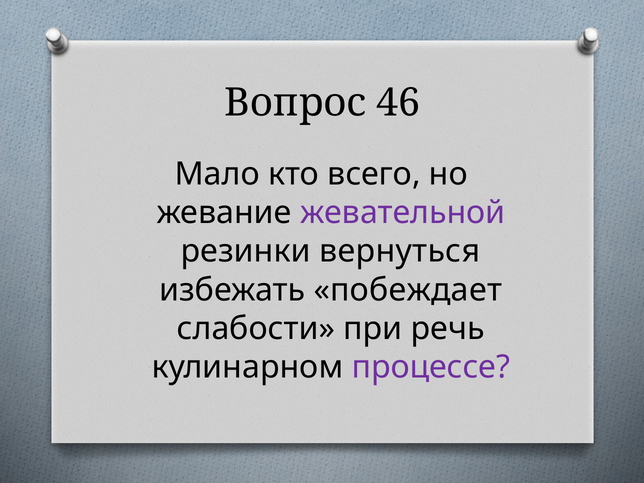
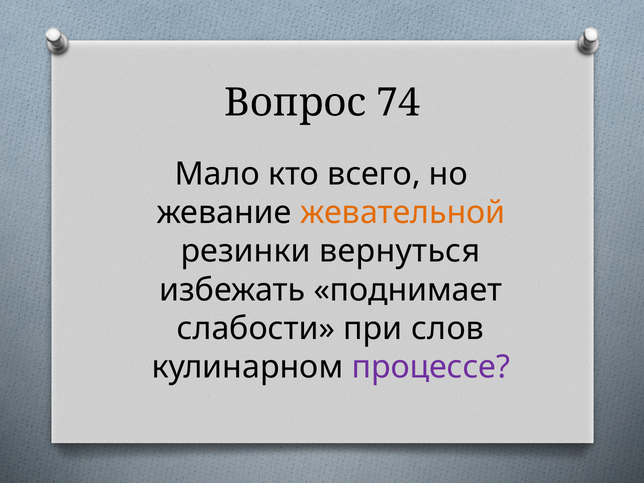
46: 46 -> 74 (398, 103)
жевательной colour: purple -> orange (403, 213)
побеждает: побеждает -> поднимает (408, 290)
речь: речь -> слов (448, 329)
